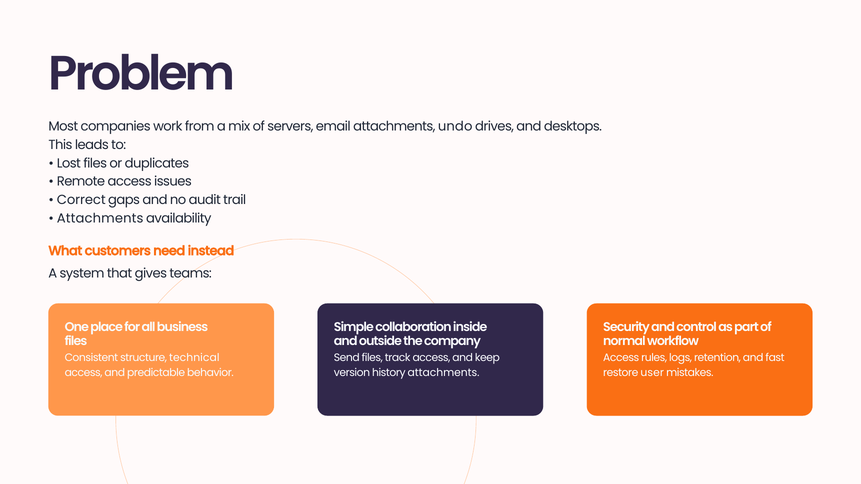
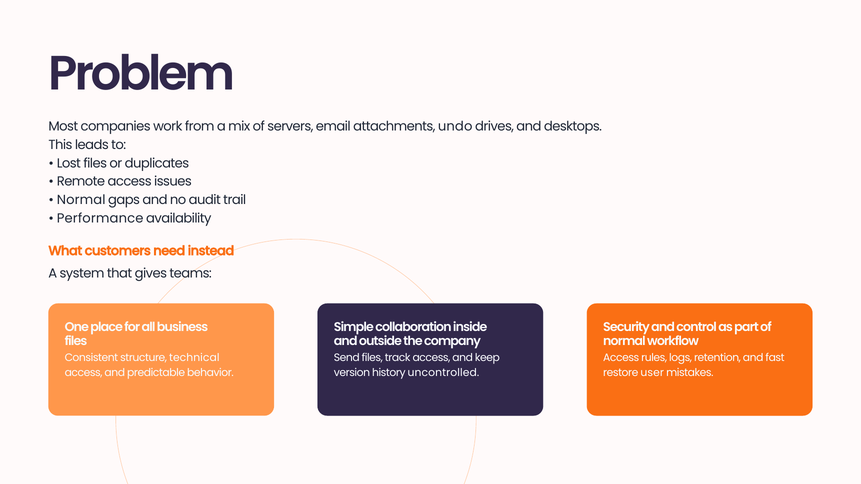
Correct: Correct -> Normal (81, 200)
Attachments: Attachments -> Performance (100, 219)
history attachments: attachments -> uncontrolled (443, 373)
